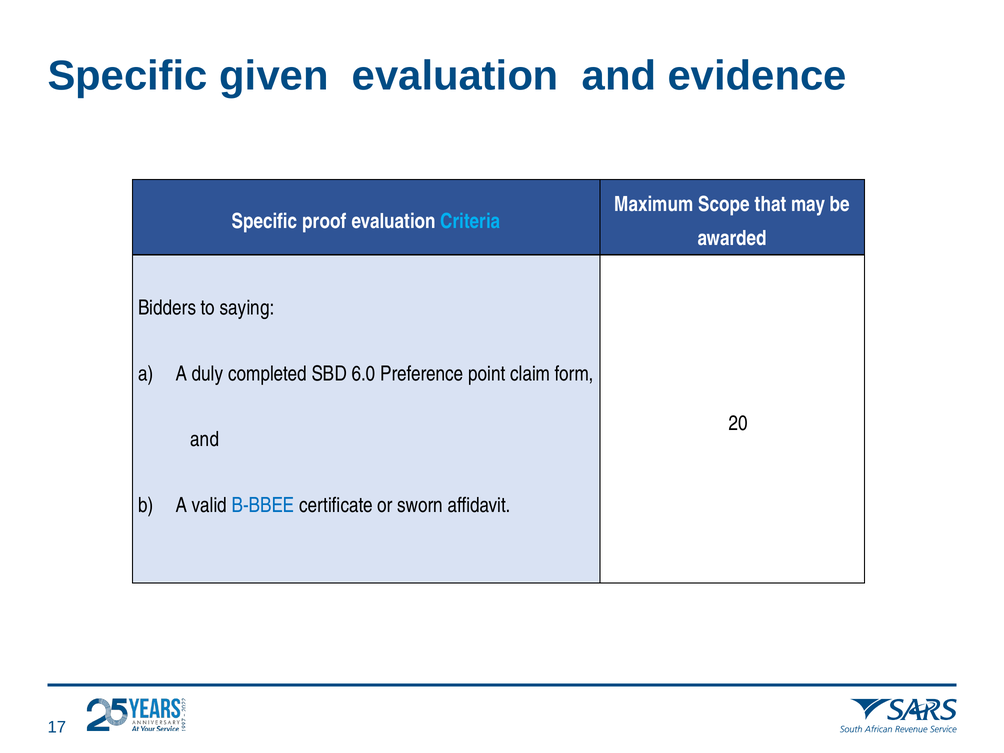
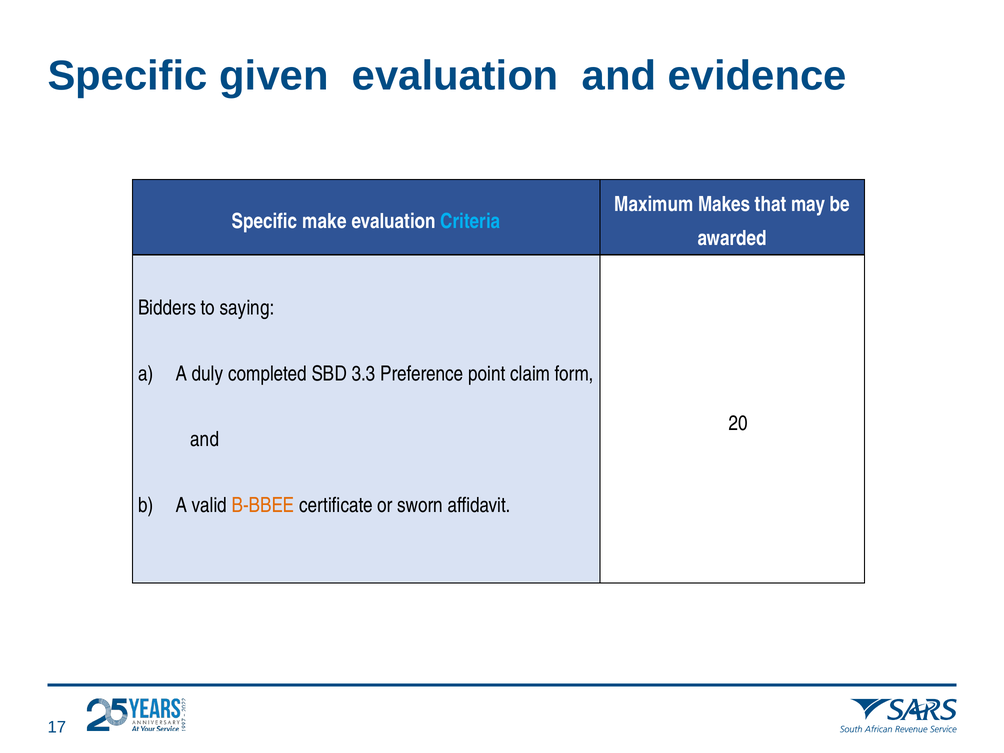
Scope: Scope -> Makes (724, 205)
proof: proof -> make (324, 221)
6.0: 6.0 -> 3.3 (364, 374)
B-BBEE colour: blue -> orange (263, 505)
